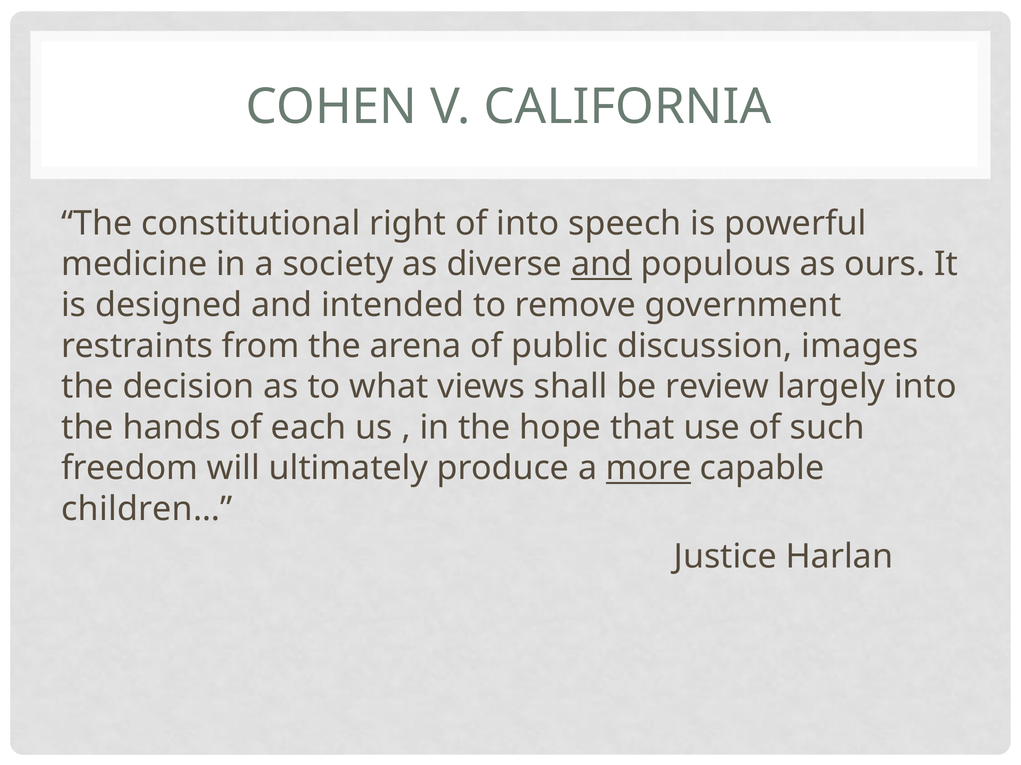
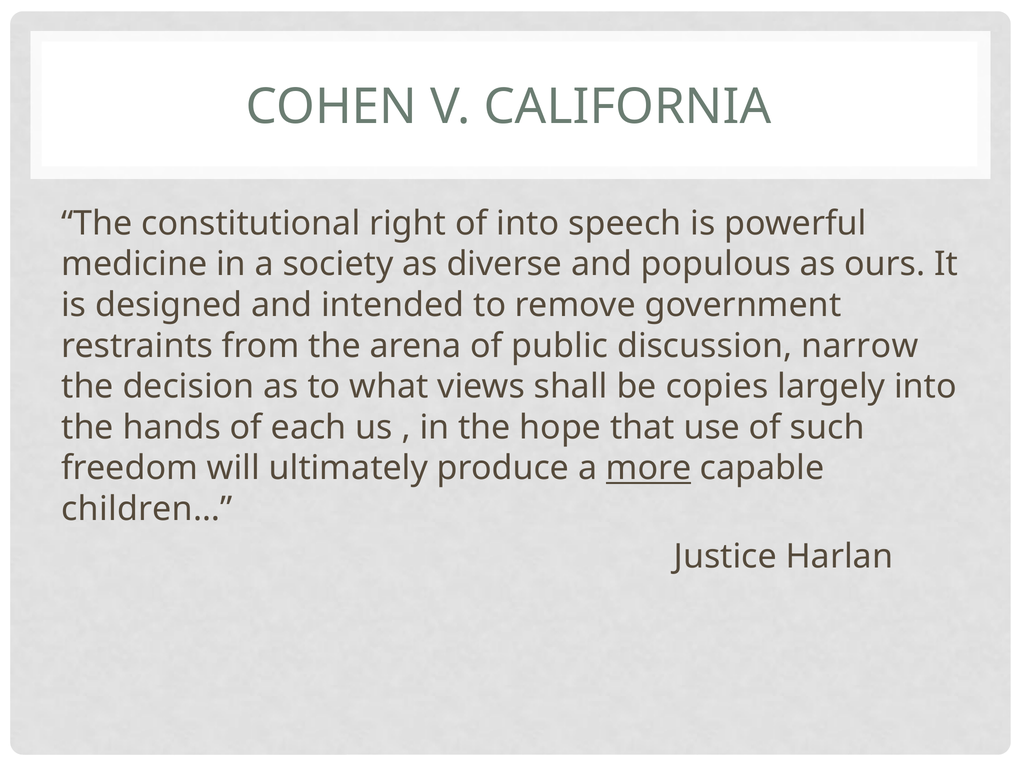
and underline: present -> none (602, 264)
images: images -> narrow (860, 346)
review: review -> copies (717, 387)
